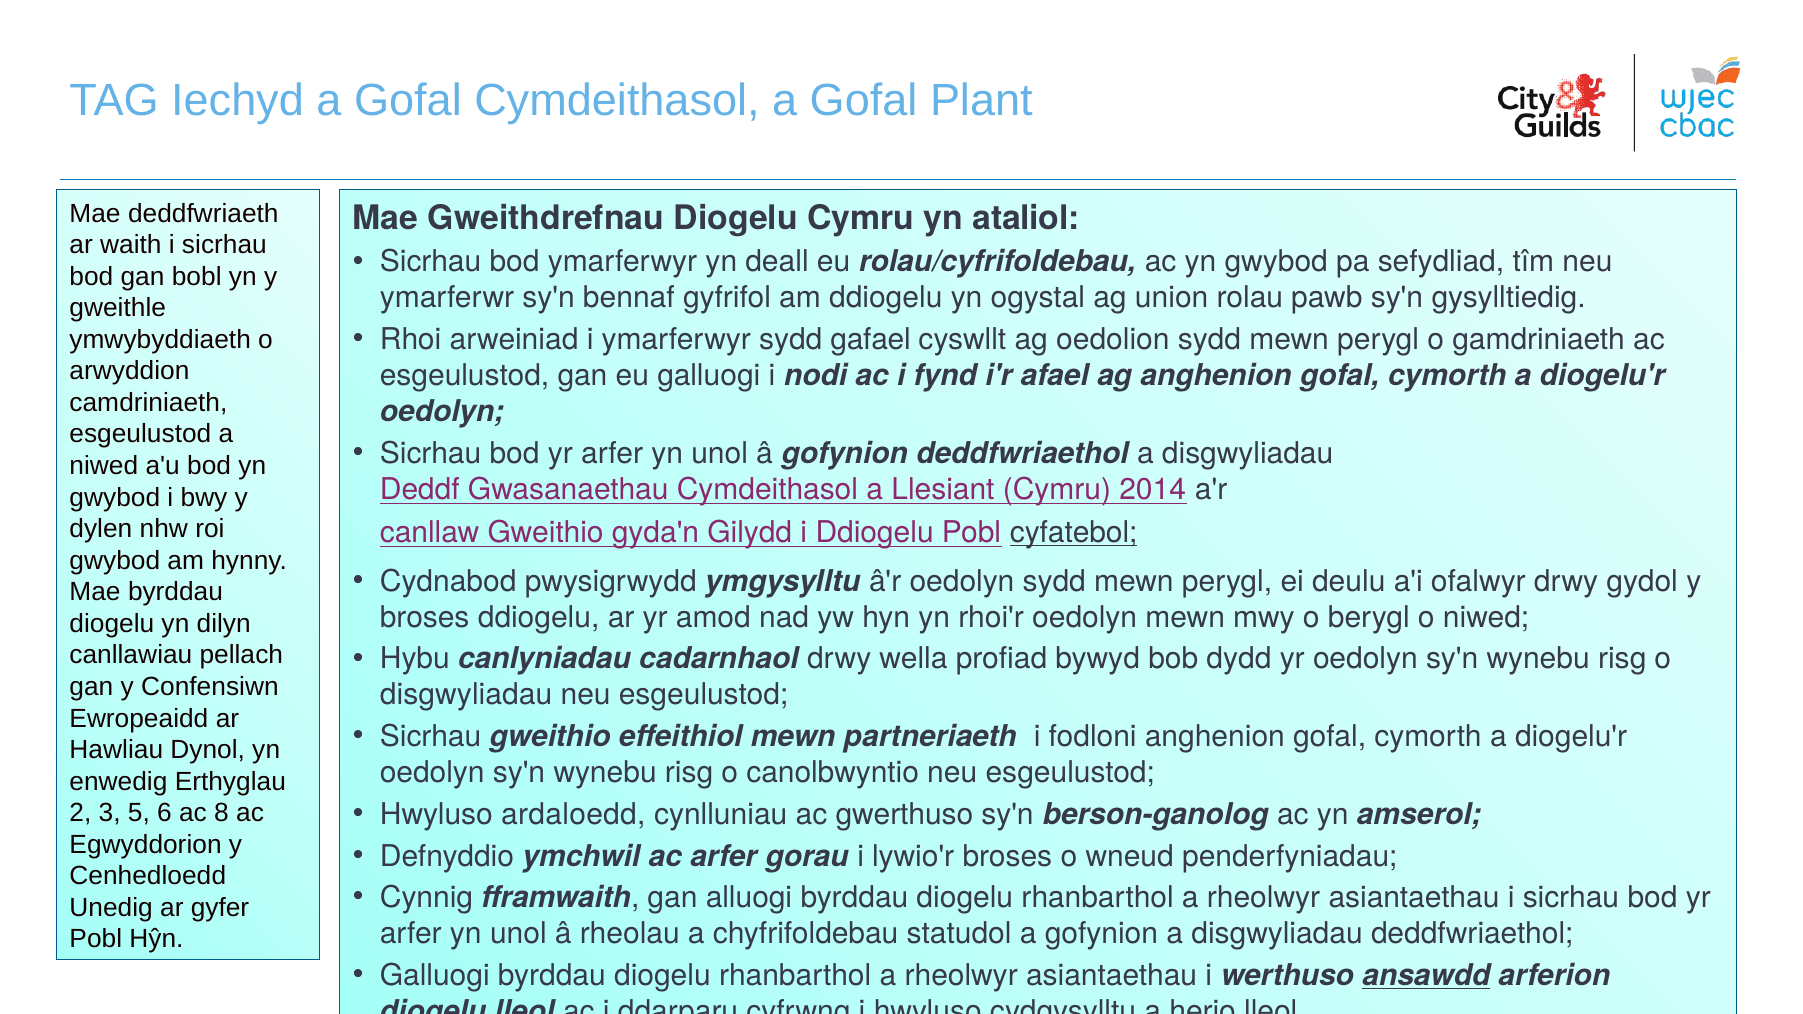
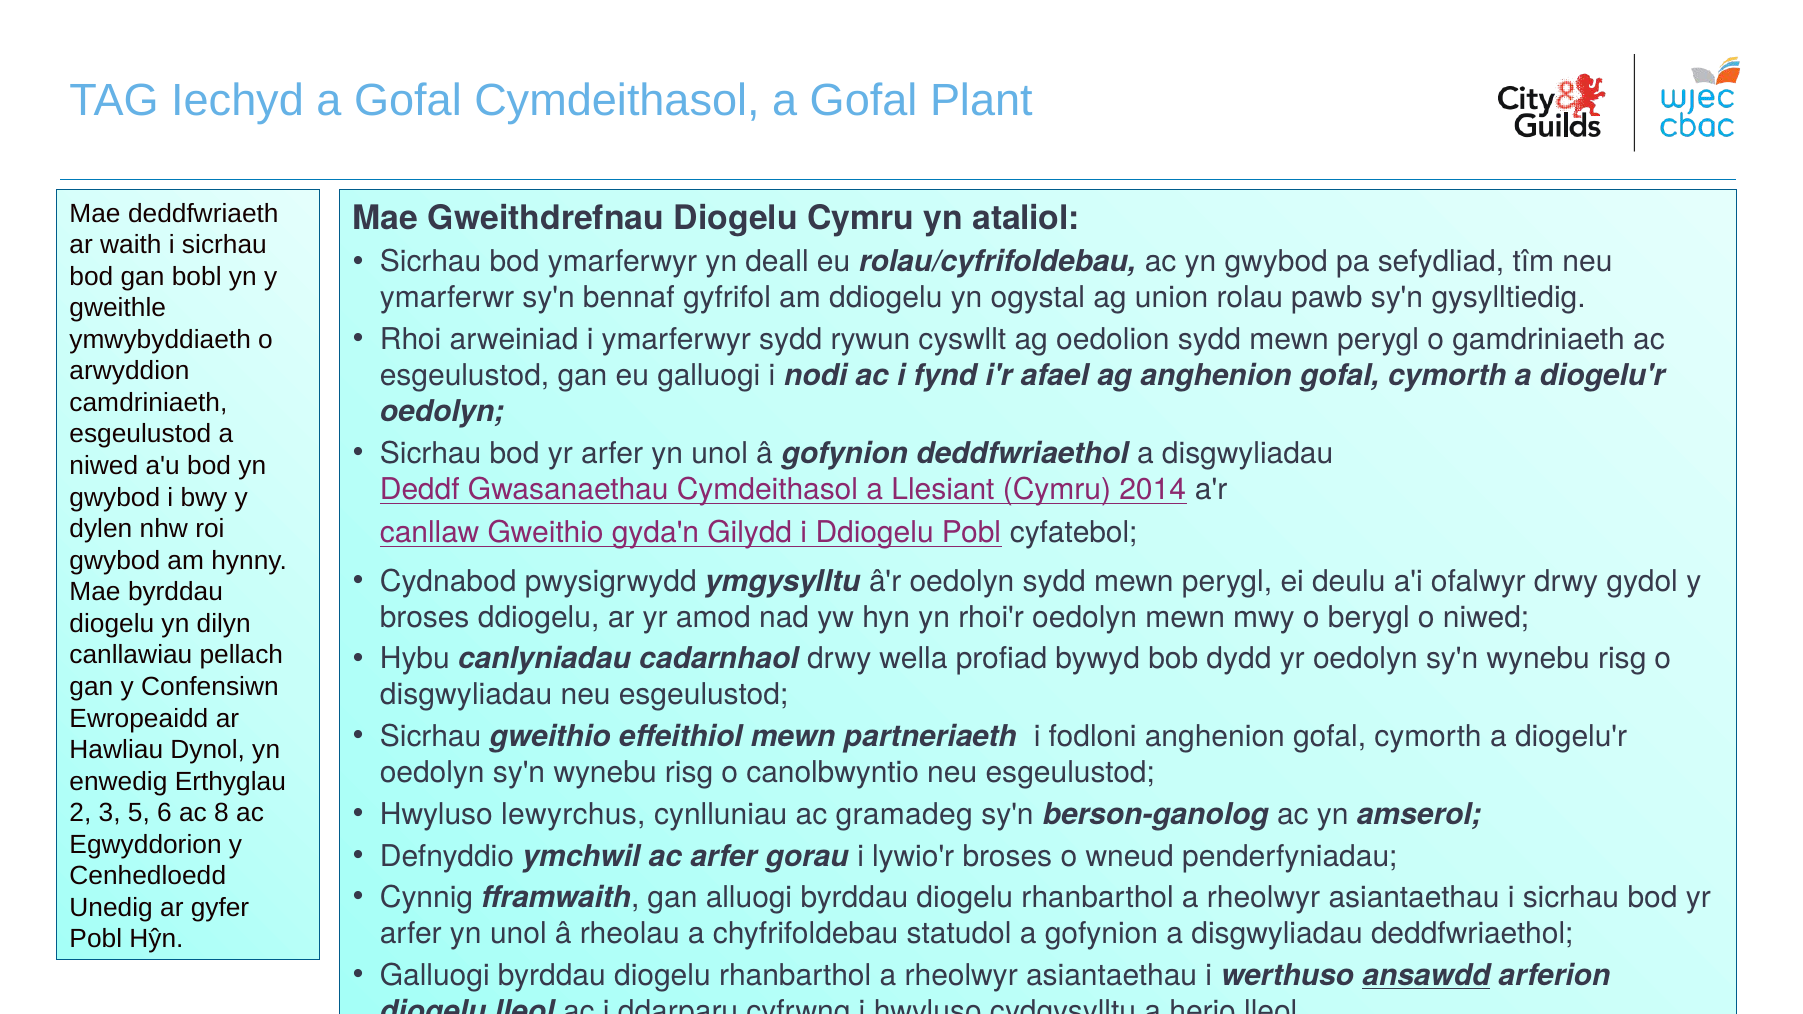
gafael: gafael -> rywun (871, 340)
cyfatebol underline: present -> none (1074, 533)
ardaloedd: ardaloedd -> lewyrchus (573, 815)
gwerthuso: gwerthuso -> gramadeg (904, 815)
